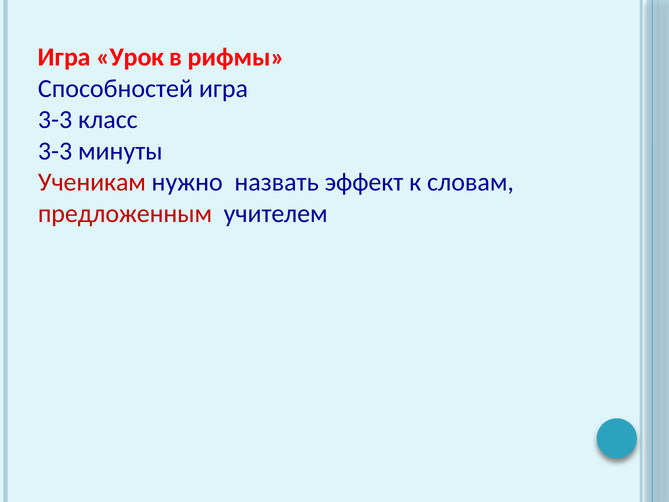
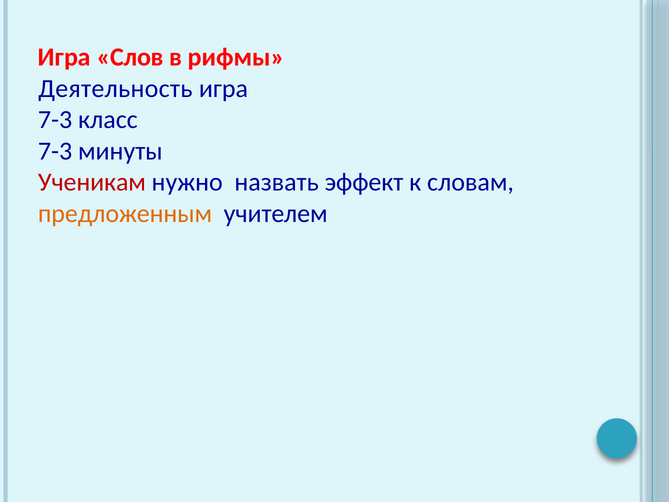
Урок: Урок -> Слов (130, 57)
Способностей: Способностей -> Деятельность (115, 89)
3-3: 3-3 -> 7-3 (55, 120)
3-3: 3-3 -> 7-3 (55, 151)
предложенным colour: red -> orange (125, 213)
